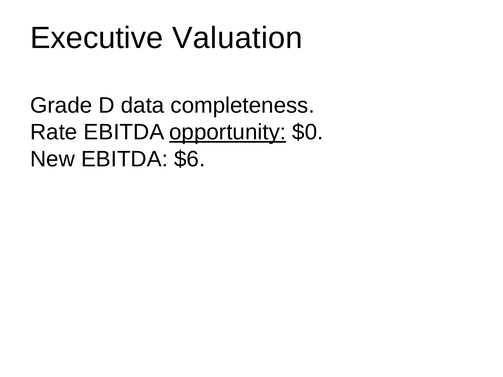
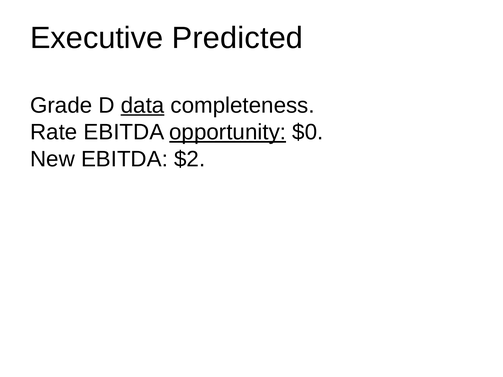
Valuation: Valuation -> Predicted (237, 38)
data underline: none -> present (143, 105)
$6: $6 -> $2 (190, 159)
